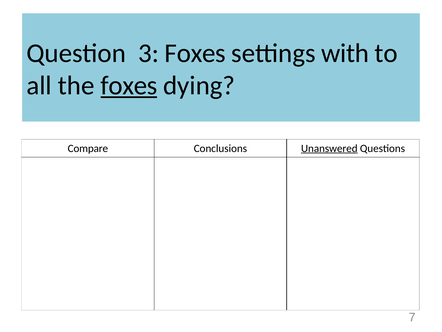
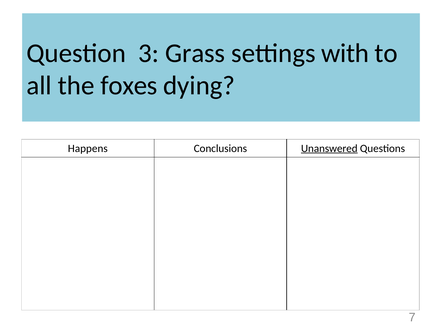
3 Foxes: Foxes -> Grass (195, 53)
foxes underline: present -> none (129, 85)
Compare: Compare -> Happens (88, 148)
